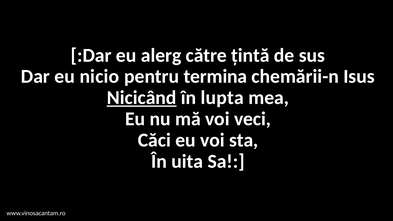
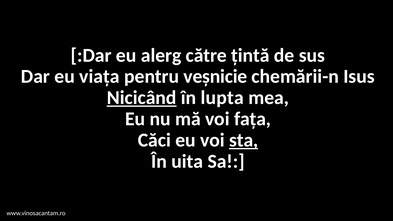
nicio: nicio -> viața (99, 77)
termina: termina -> veșnicie (215, 77)
veci: veci -> fața (252, 119)
sta underline: none -> present (244, 140)
